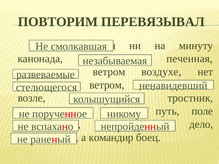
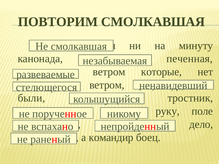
ПОВТОРИМ ПЕРЕВЯЗЫВАЛ: ПЕРЕВЯЗЫВАЛ -> СМОЛКАВШАЯ (153, 22)
воздухе: воздухе -> которые (161, 72)
возле: возле -> были (31, 98)
путь: путь -> руку (168, 111)
